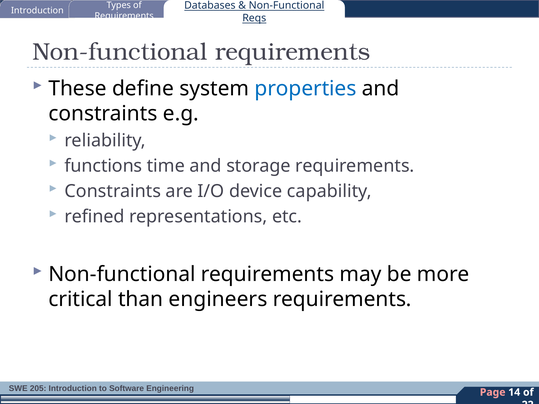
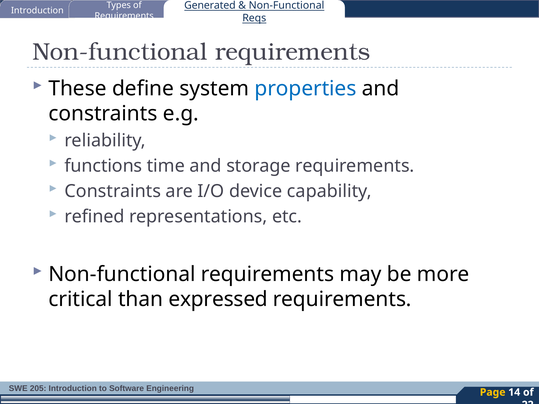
Databases: Databases -> Generated (210, 5)
engineers: engineers -> expressed (218, 299)
Page colour: pink -> yellow (493, 392)
